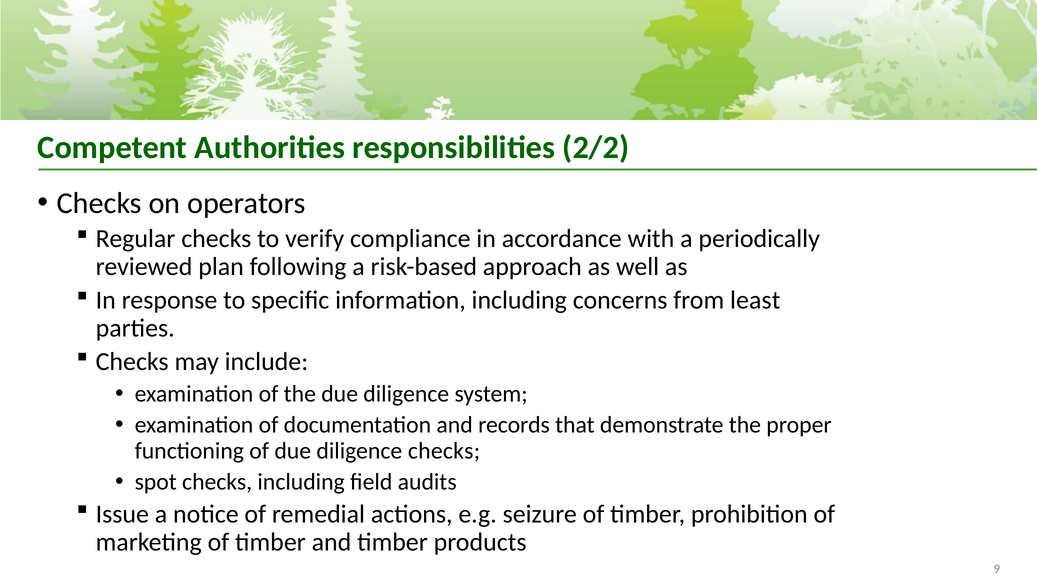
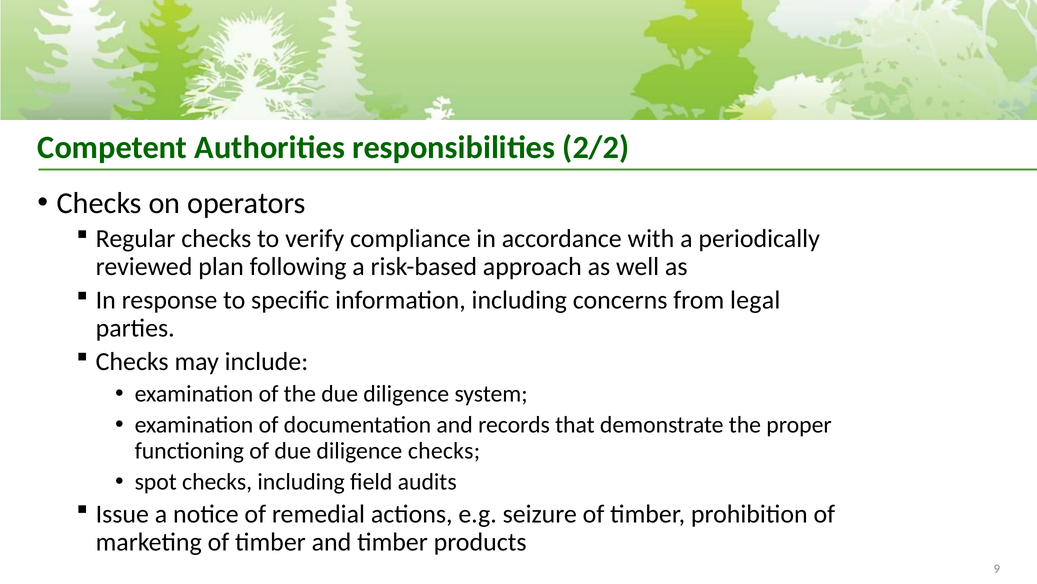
least: least -> legal (755, 300)
